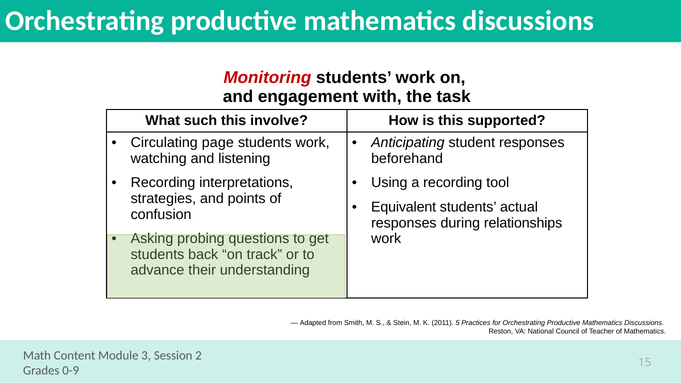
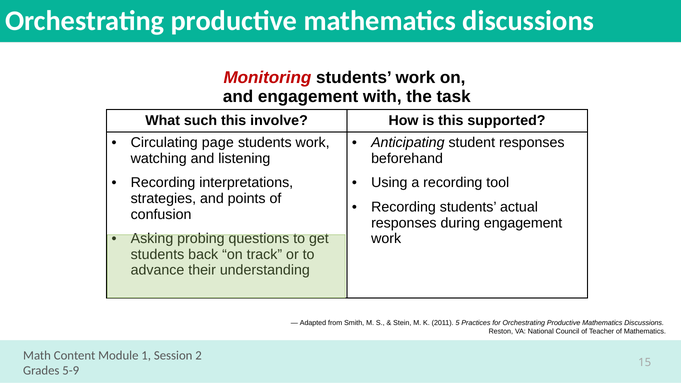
Equivalent: Equivalent -> Recording (404, 207)
during relationships: relationships -> engagement (523, 223)
3: 3 -> 1 (146, 355)
0-9: 0-9 -> 5-9 (71, 371)
